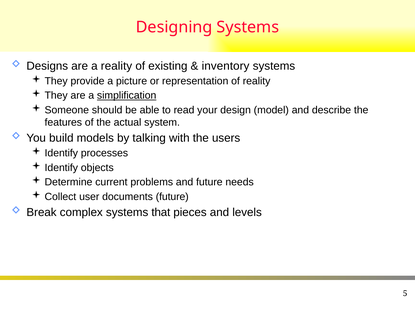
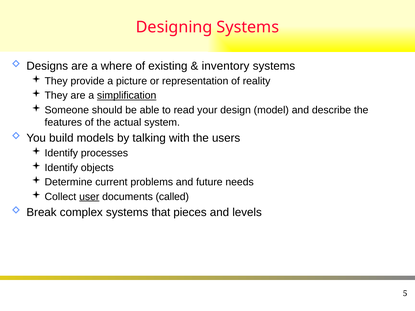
a reality: reality -> where (117, 66)
user underline: none -> present (89, 197)
documents future: future -> called (172, 197)
